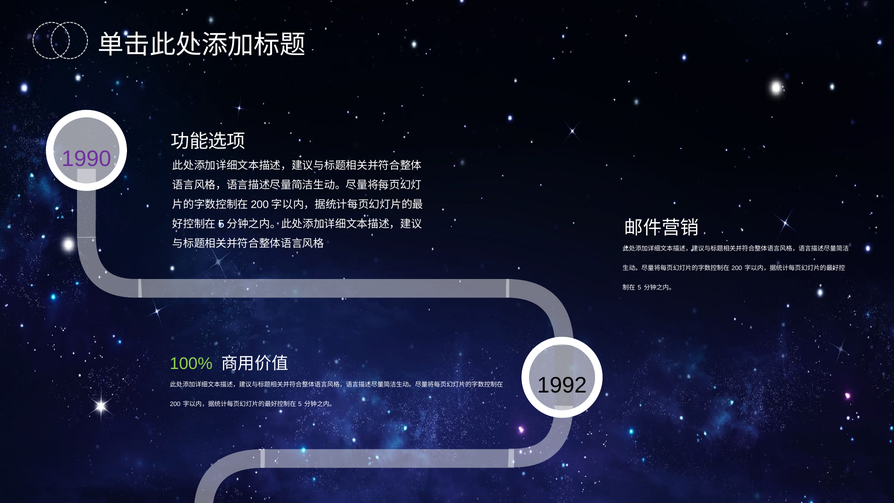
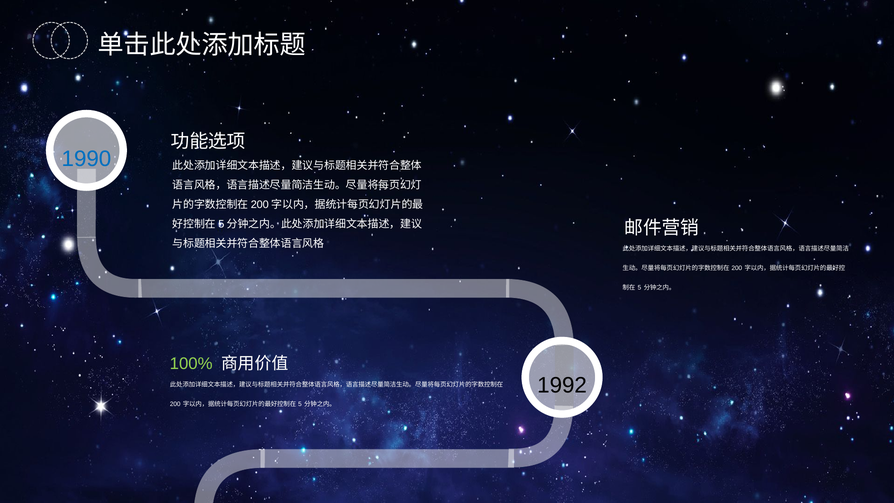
1990 colour: purple -> blue (86, 159)
